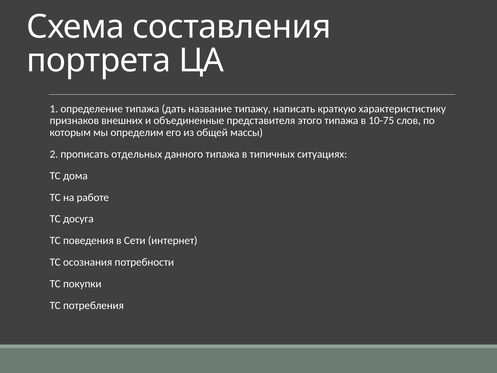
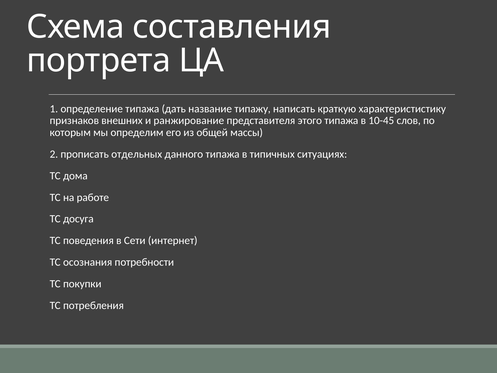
объединенные: объединенные -> ранжирование (189, 121)
10-75: 10-75 -> 10-45 (381, 121)
